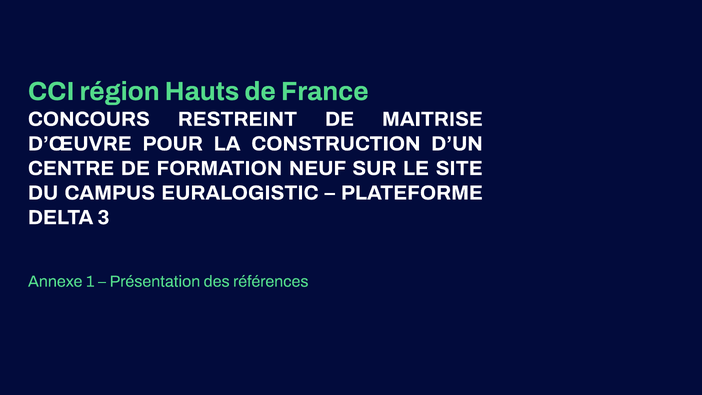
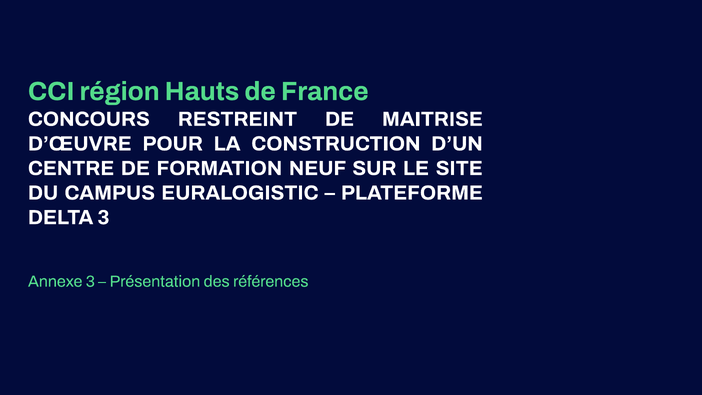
Annexe 1: 1 -> 3 (90, 281)
